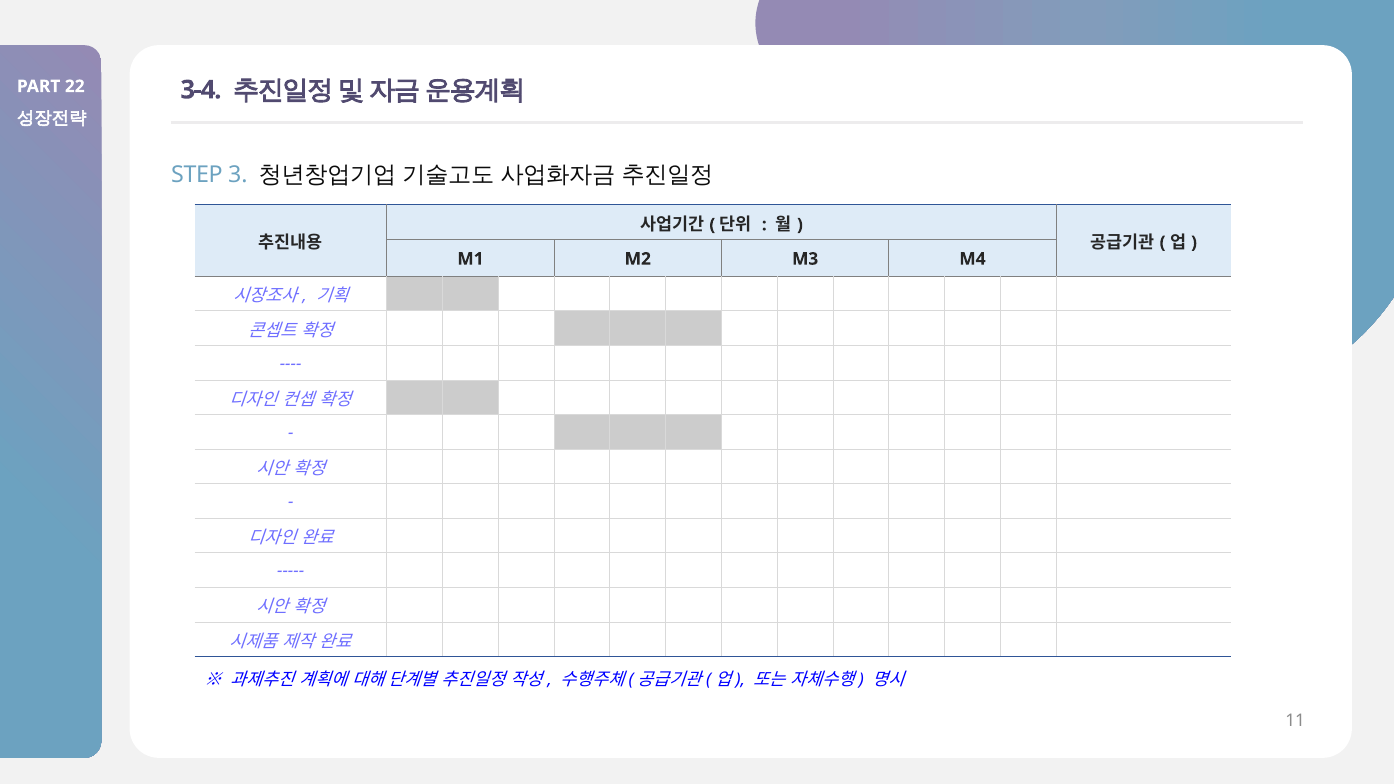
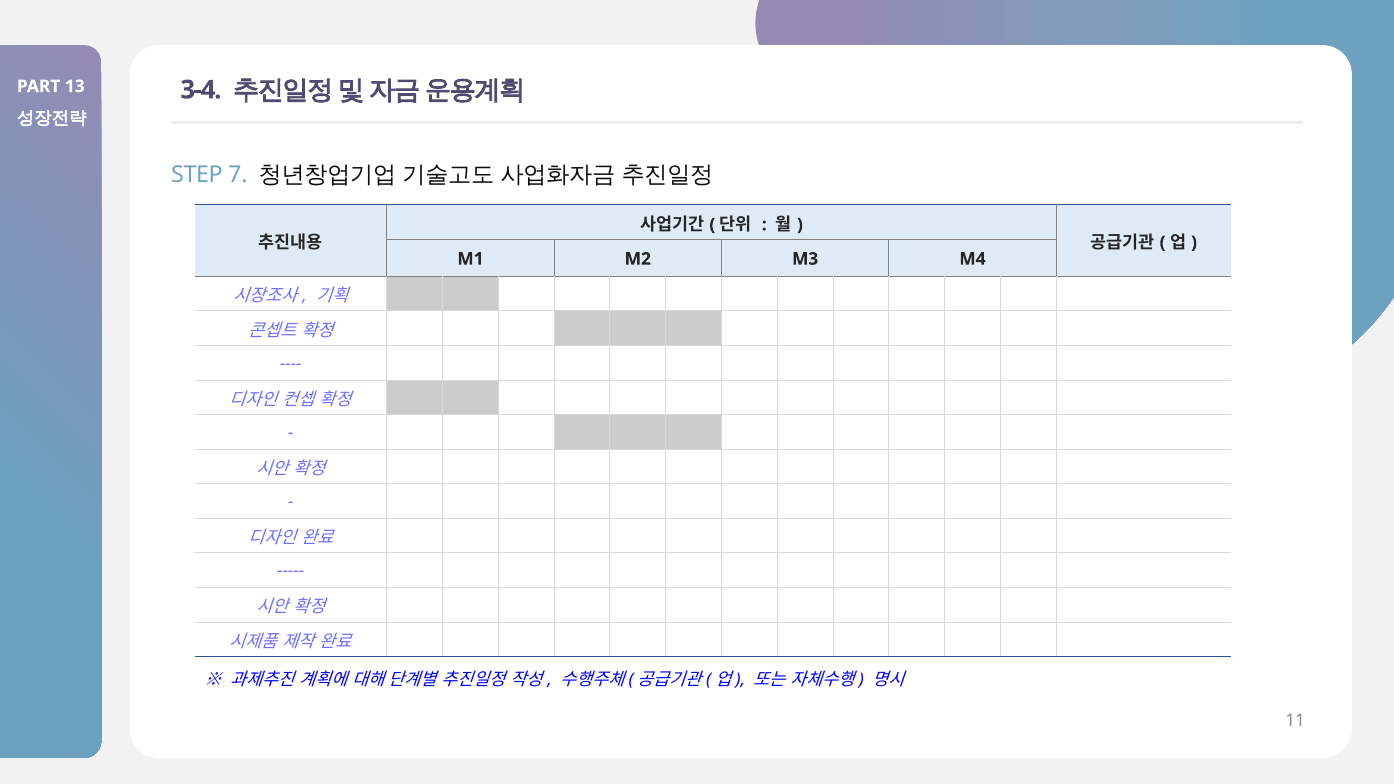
22: 22 -> 13 (75, 86)
3: 3 -> 7 (238, 175)
